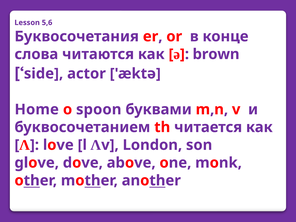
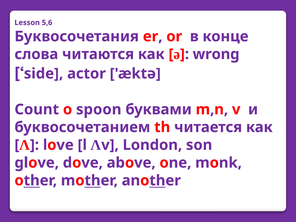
brown: brown -> wrong (216, 54)
Home: Home -> Count (37, 109)
